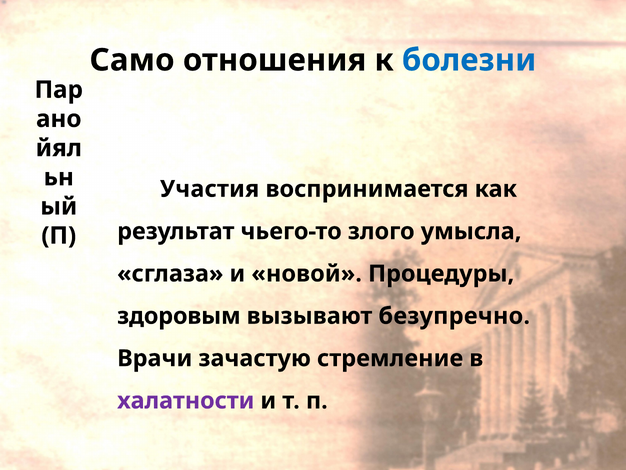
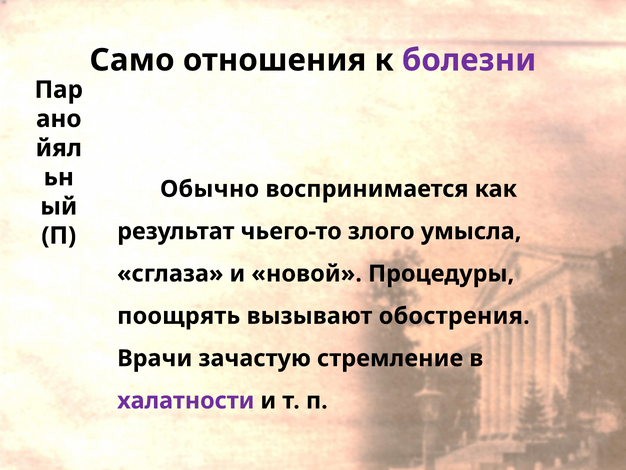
болезни colour: blue -> purple (469, 60)
Участия: Участия -> Обычно (210, 189)
здоровым: здоровым -> поощрять (179, 316)
безупречно: безупречно -> обострения (454, 316)
